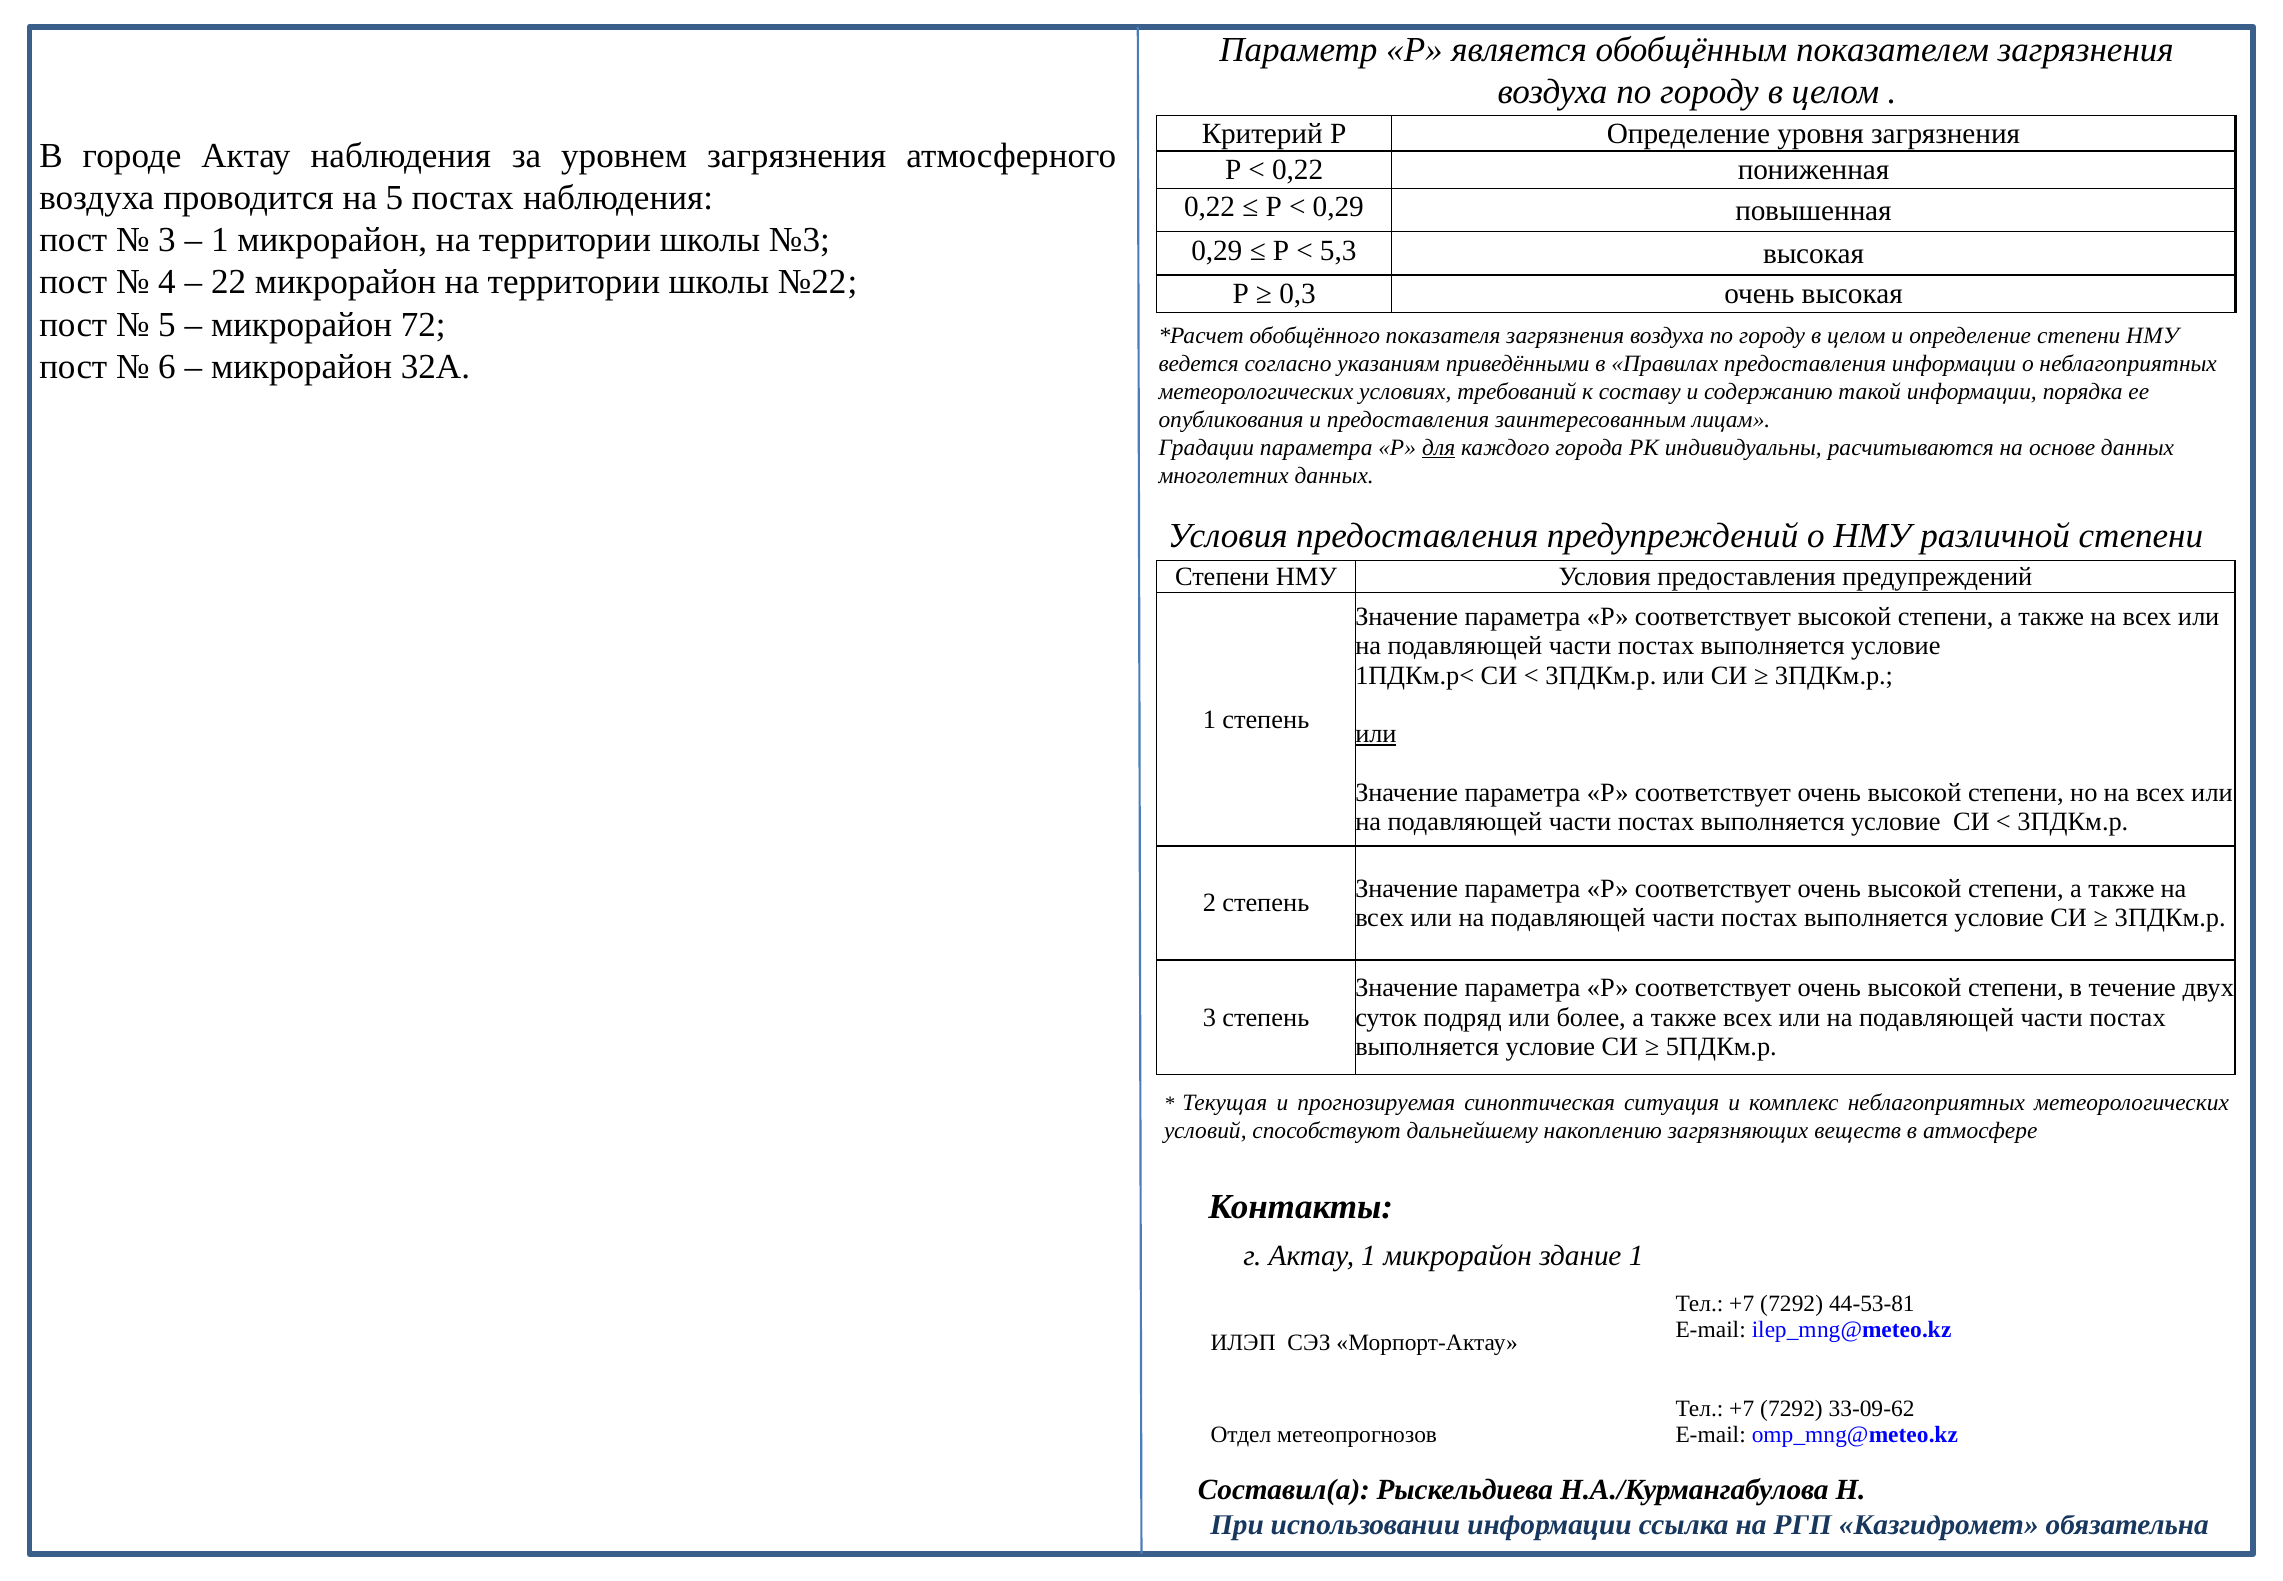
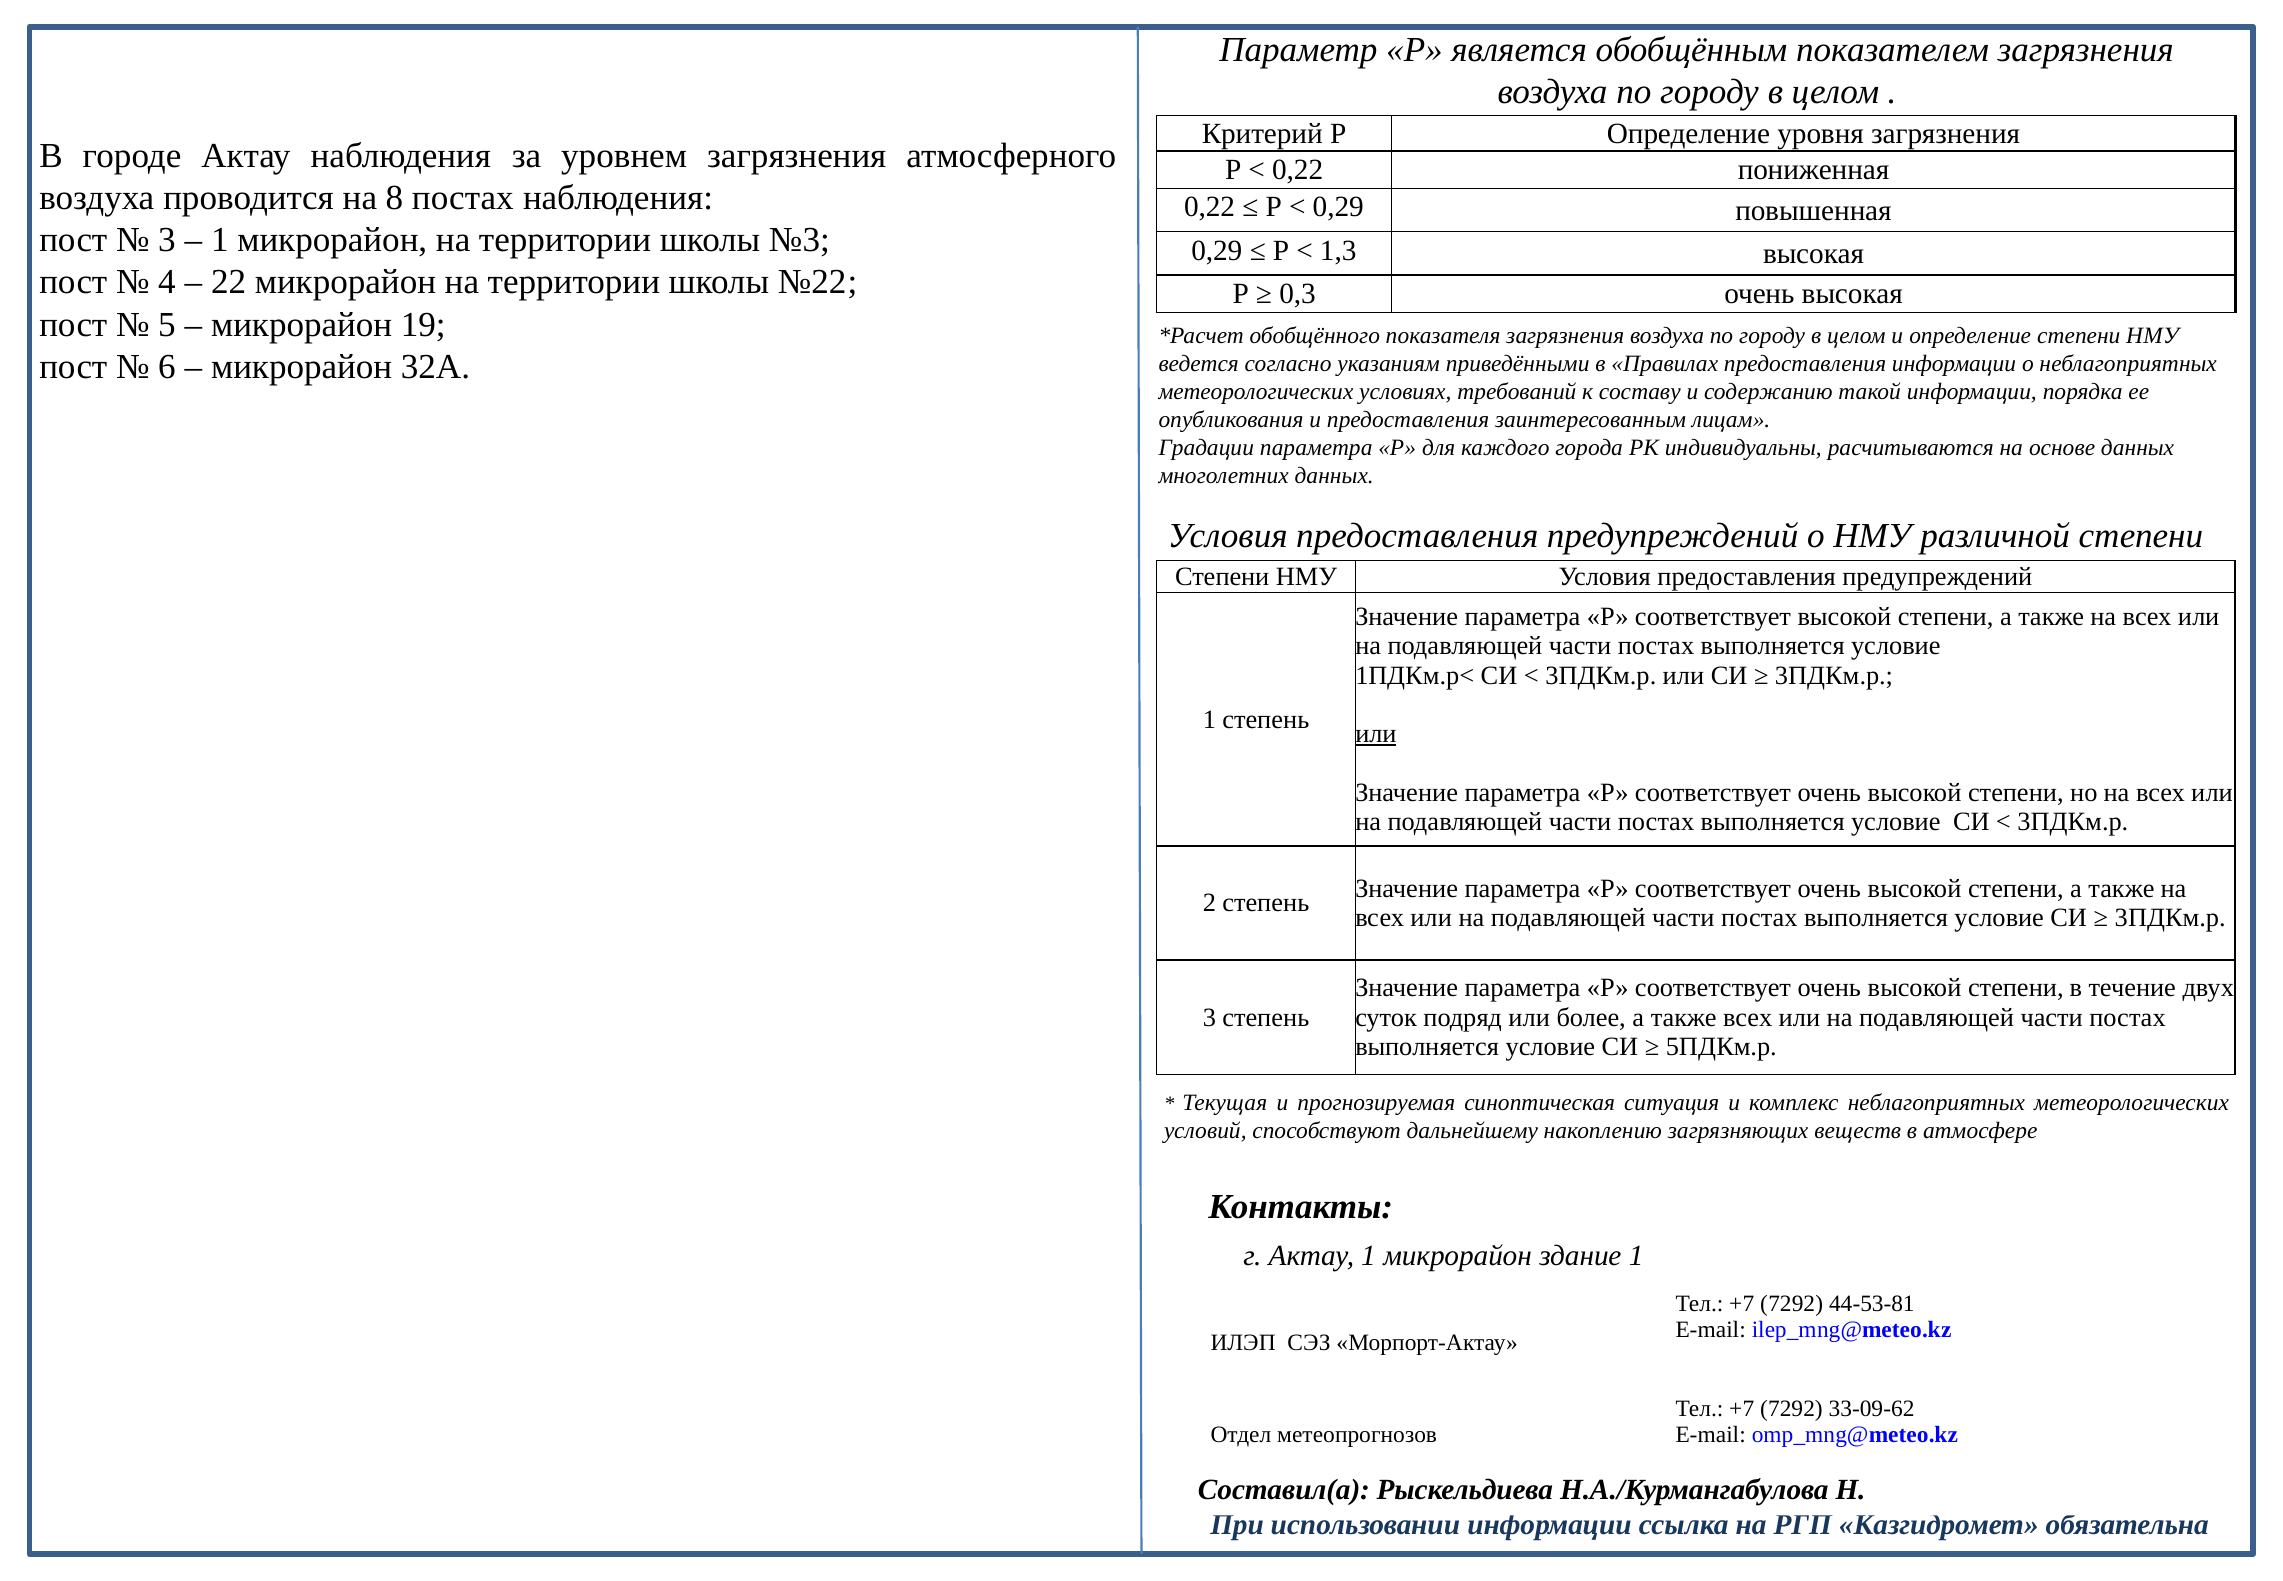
на 5: 5 -> 8 (394, 198)
5,3: 5,3 -> 1,3 (1338, 250)
72: 72 -> 19 (423, 324)
для underline: present -> none (1439, 448)
